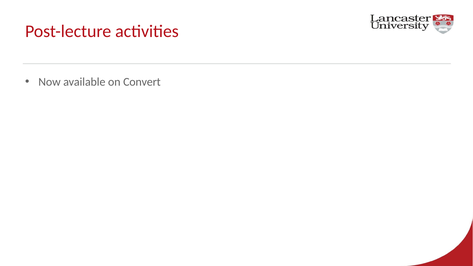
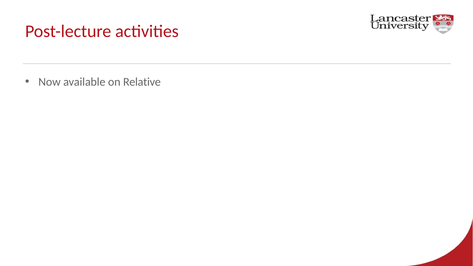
Convert: Convert -> Relative (142, 82)
